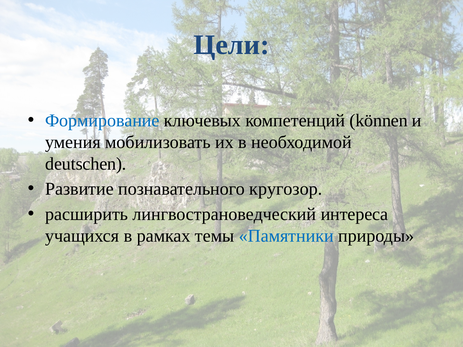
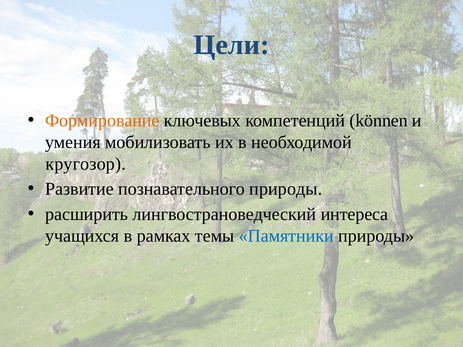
Формирование colour: blue -> orange (102, 121)
deutschen: deutschen -> кругозор (86, 164)
познавательного кругозор: кругозор -> природы (286, 189)
